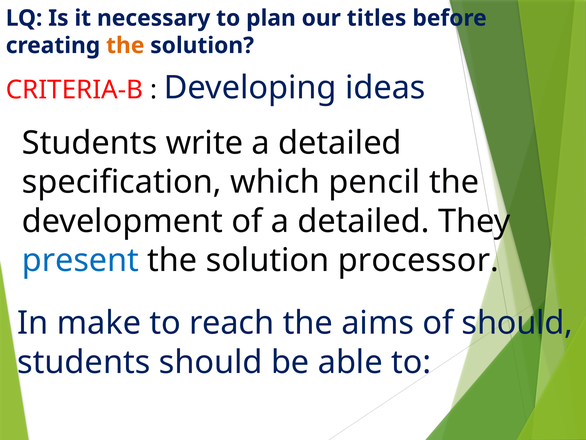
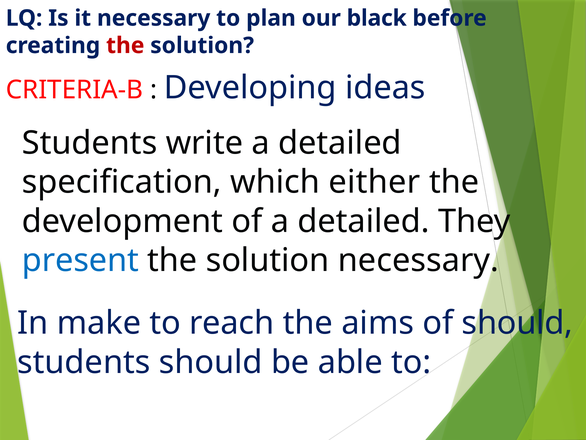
titles: titles -> black (377, 18)
the colour: orange -> red (125, 45)
pencil: pencil -> either (374, 182)
solution processor: processor -> necessary (418, 260)
